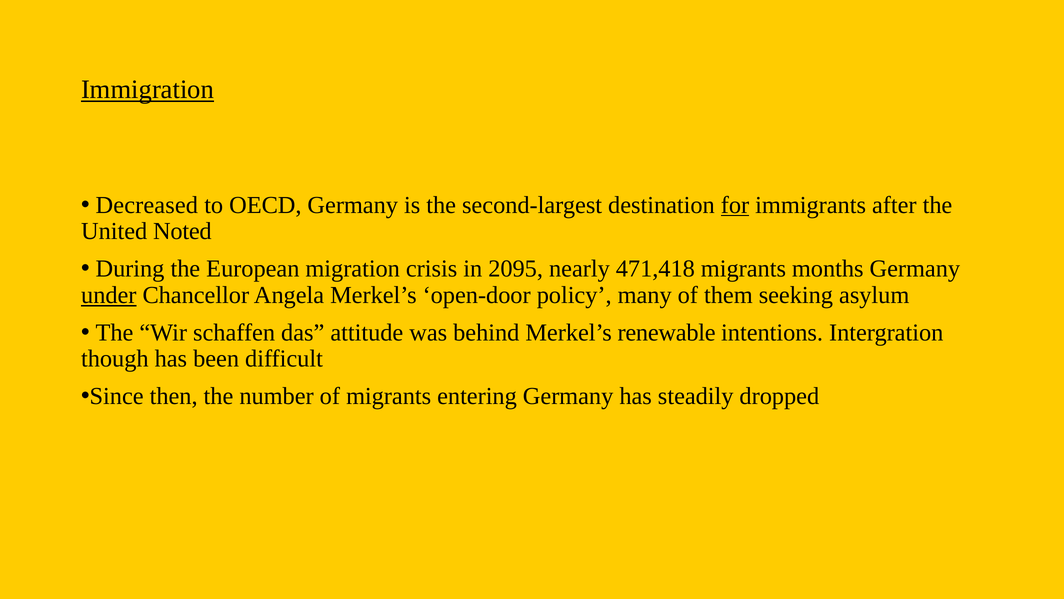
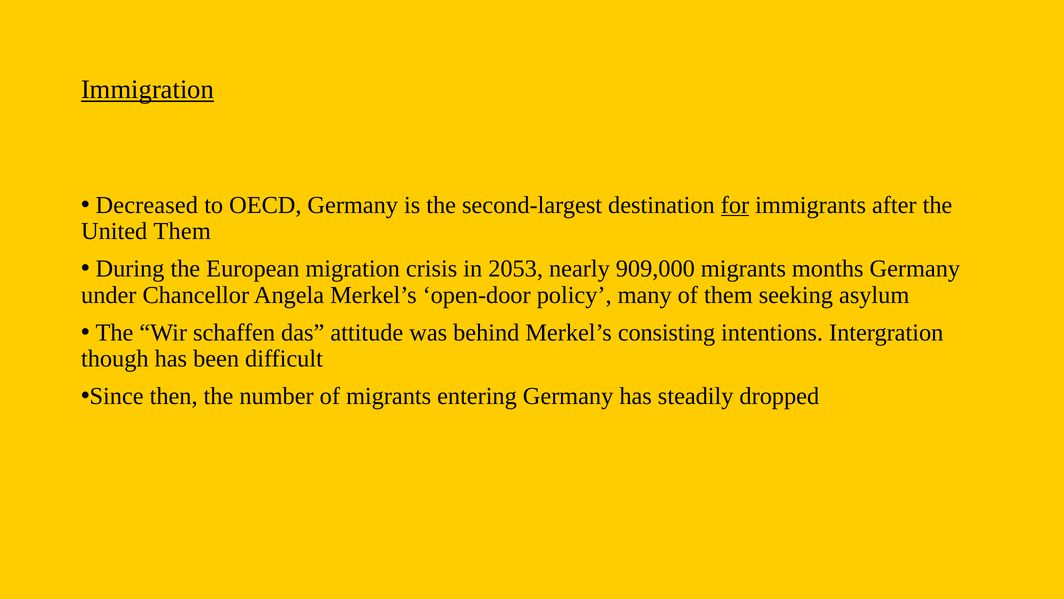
United Noted: Noted -> Them (182, 231)
2095: 2095 -> 2053 (516, 269)
471,418: 471,418 -> 909,000 (655, 269)
under underline: present -> none (109, 295)
renewable: renewable -> consisting (667, 332)
